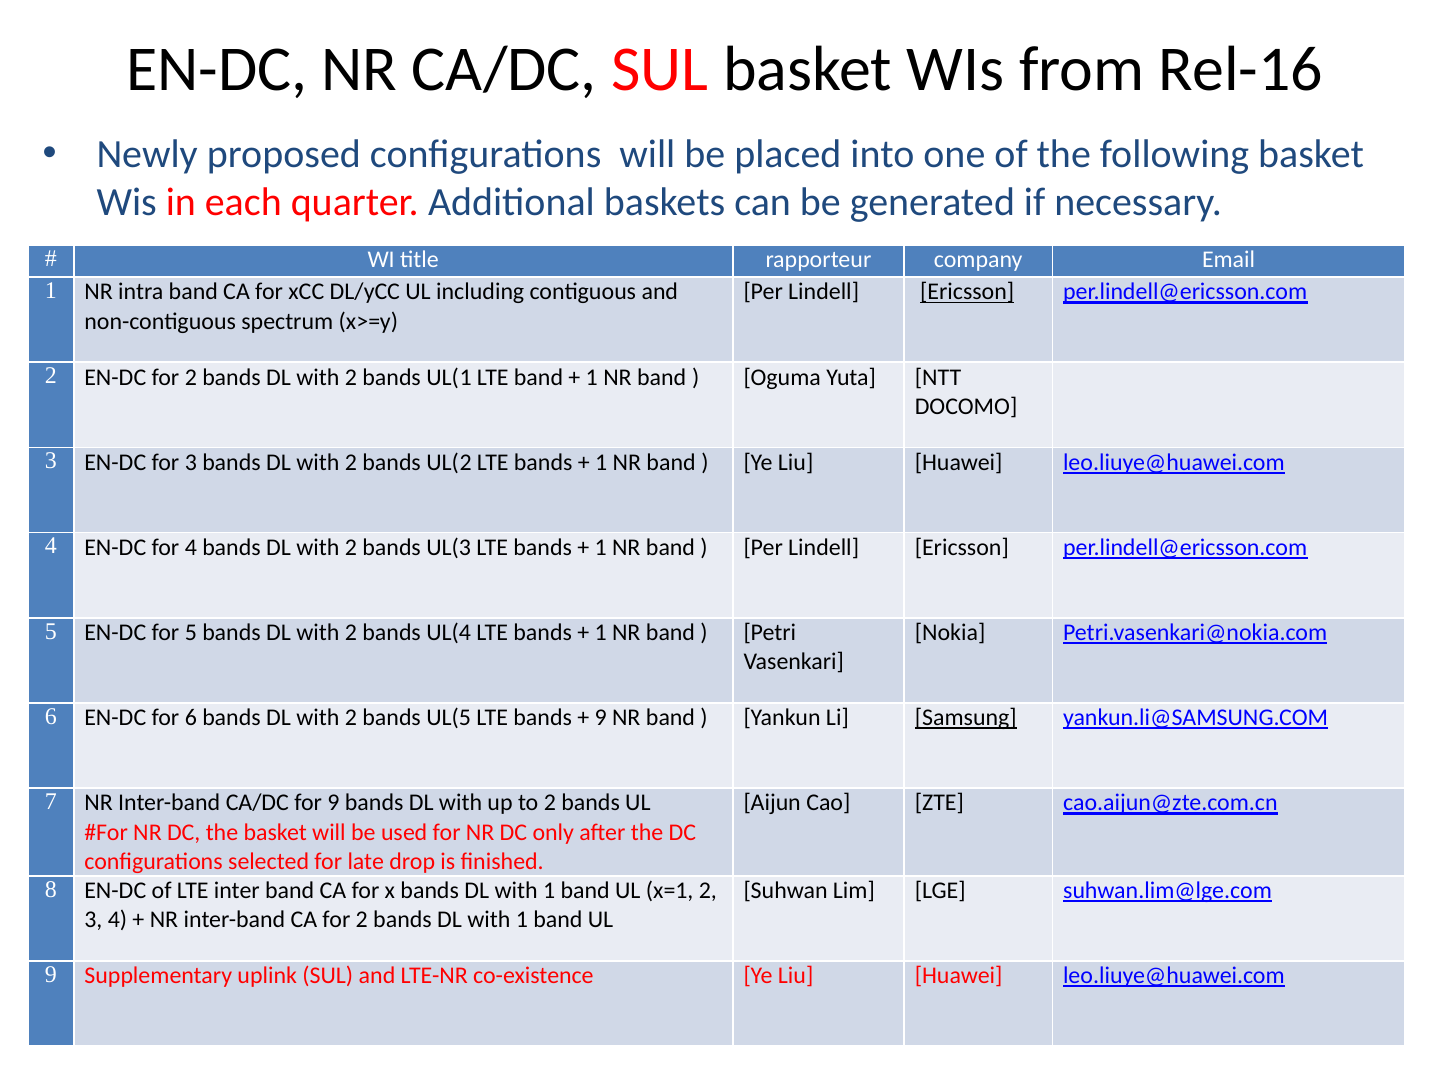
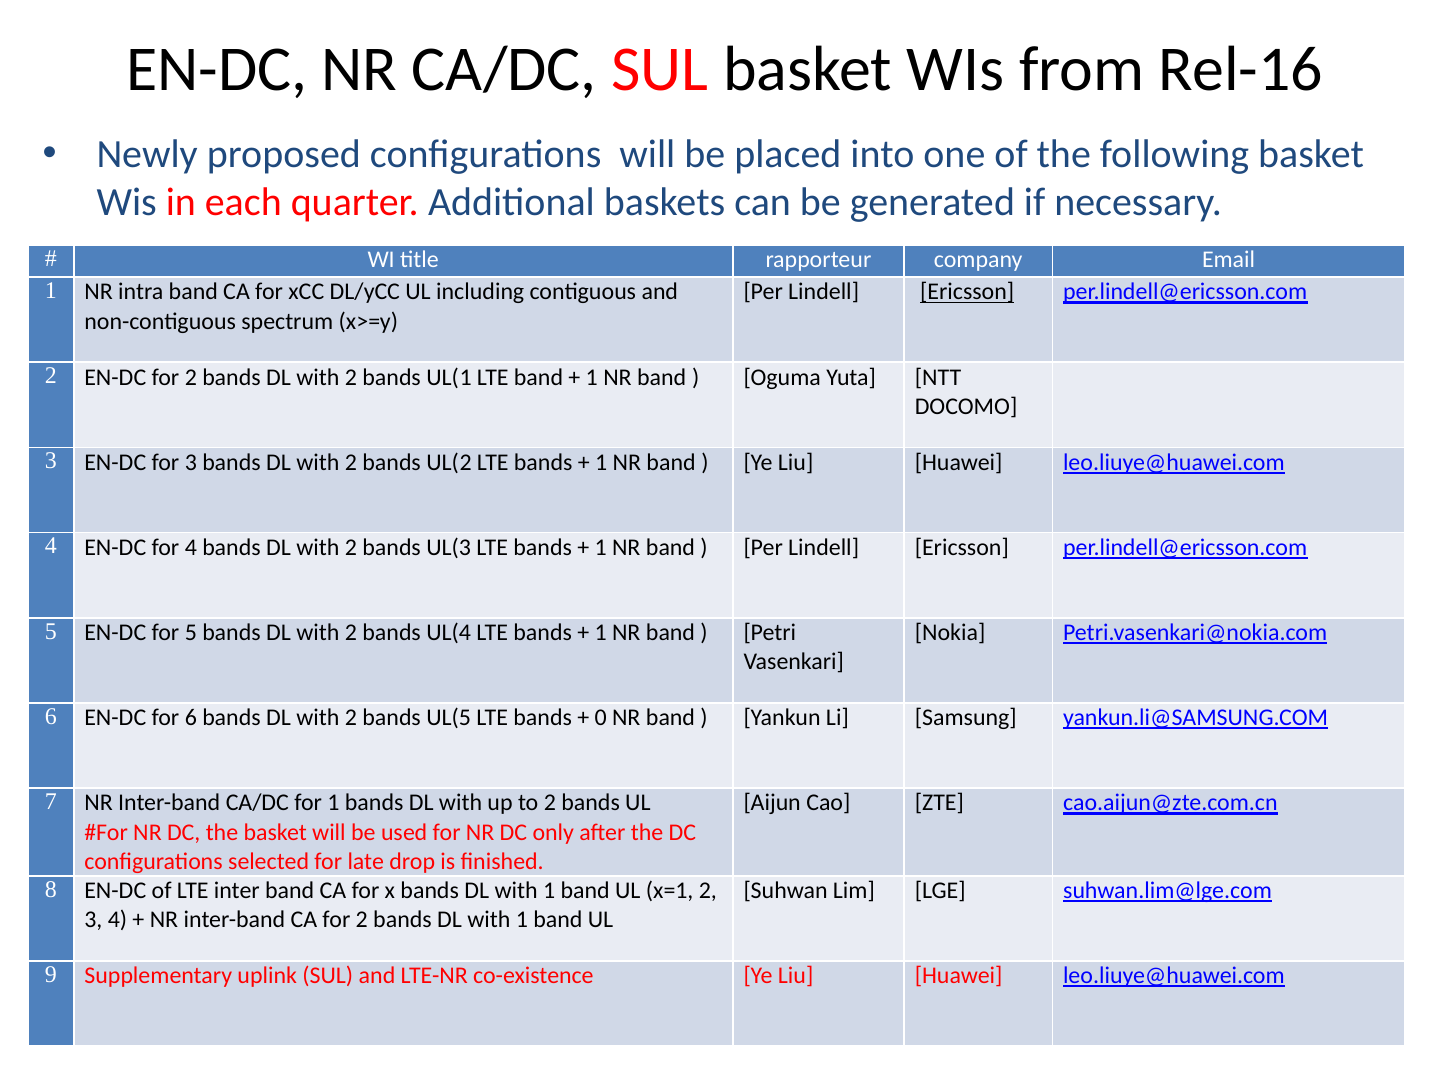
9: 9 -> 0 (601, 718)
Samsung underline: present -> none (966, 718)
for 9: 9 -> 1 (333, 803)
